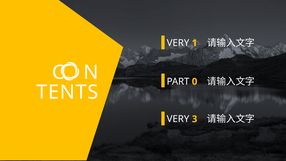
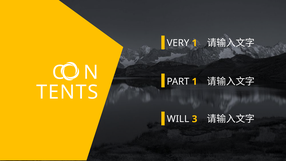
PART 0: 0 -> 1 (195, 82)
VERY: VERY -> WILL (178, 119)
